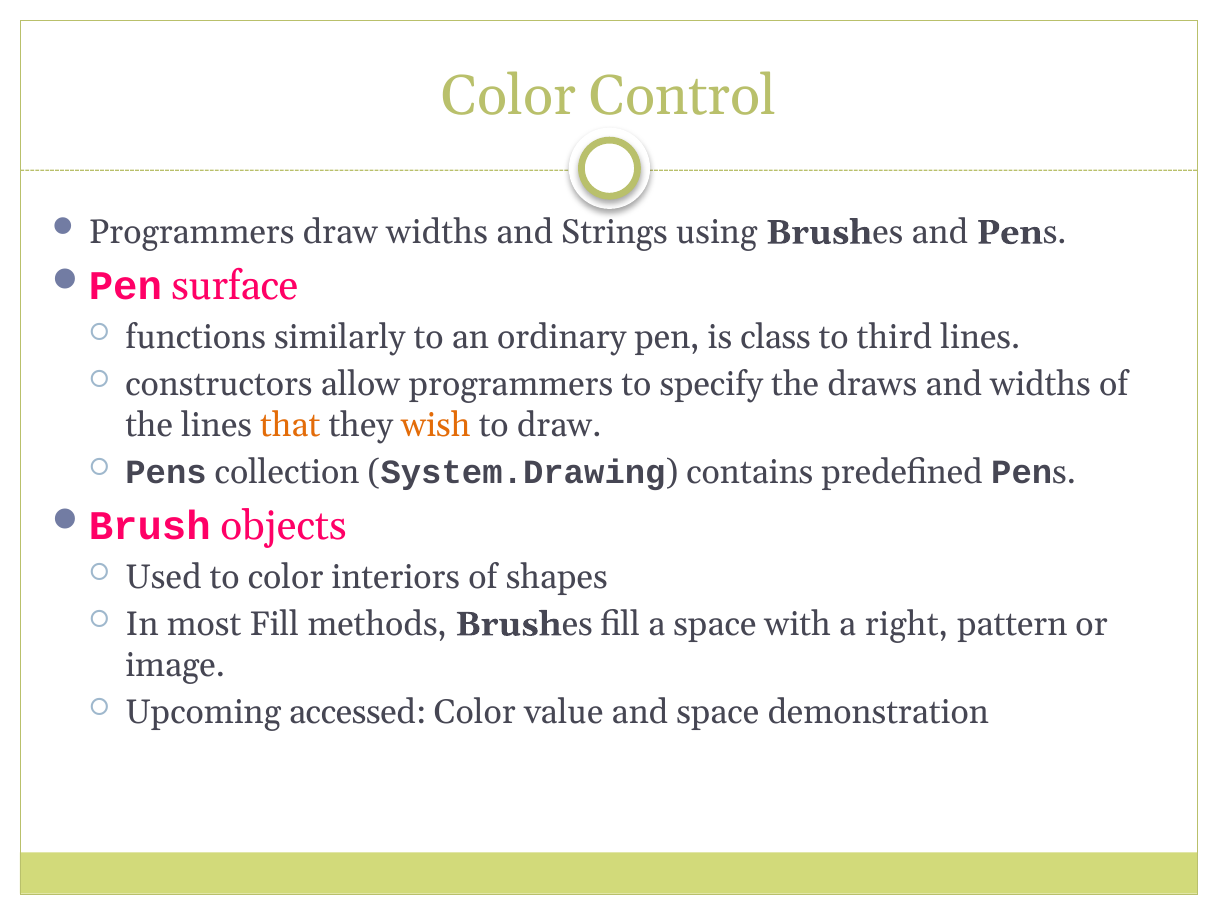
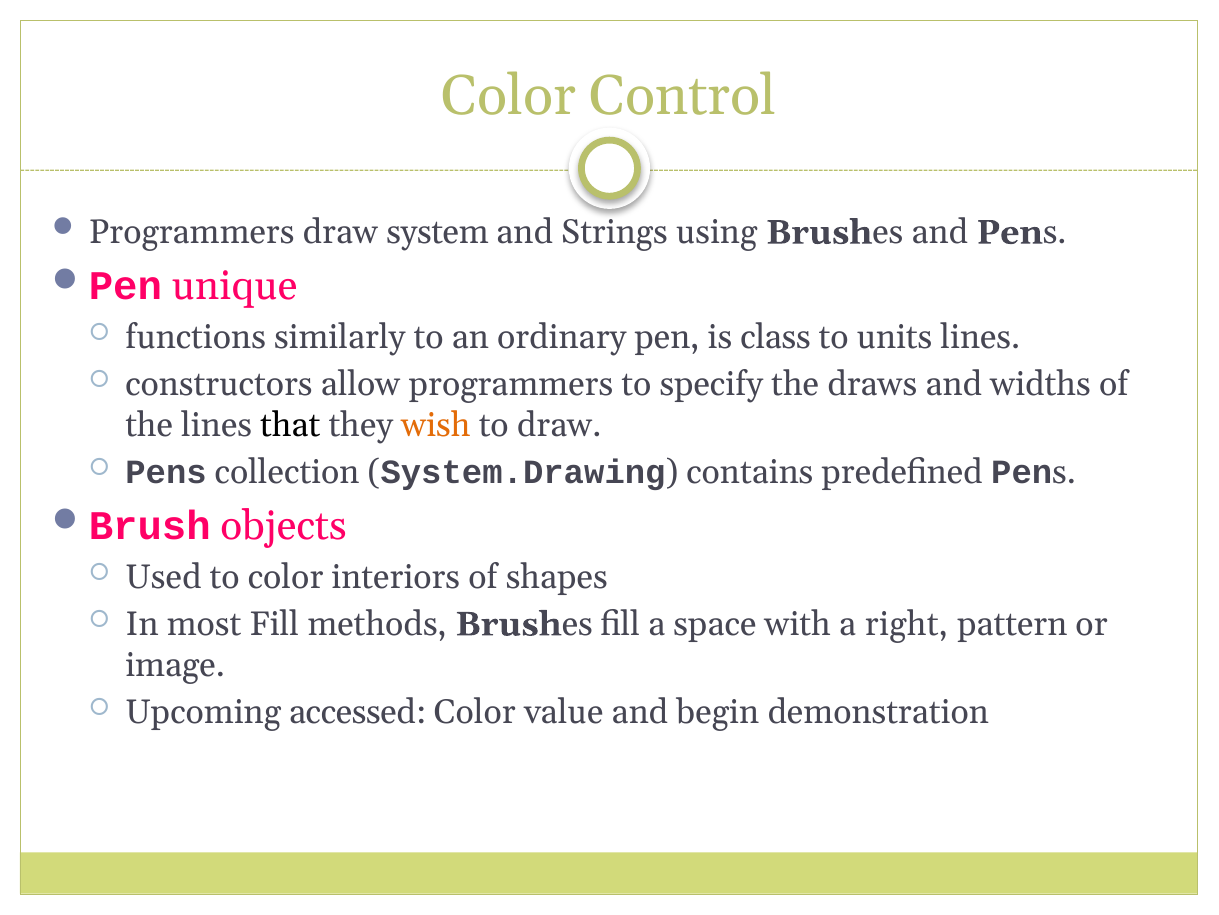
draw widths: widths -> system (437, 232)
surface: surface -> unique (235, 286)
third: third -> units (894, 337)
that colour: orange -> black (290, 425)
and space: space -> begin (718, 712)
